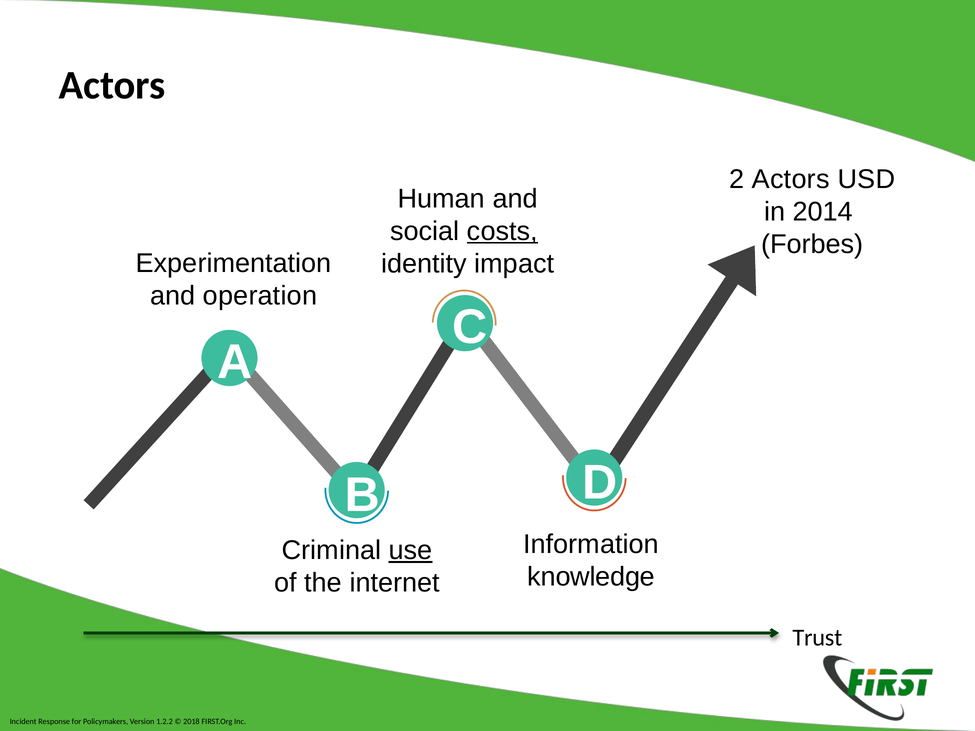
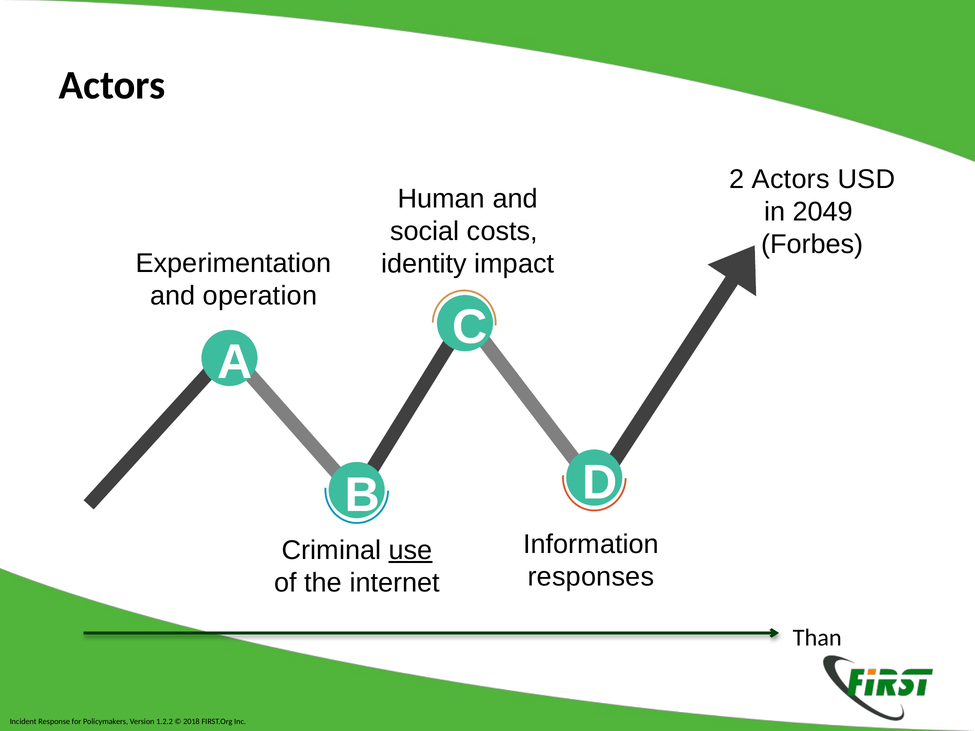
2014: 2014 -> 2049 (823, 212)
costs underline: present -> none (502, 231)
knowledge: knowledge -> responses (591, 577)
Trust: Trust -> Than (817, 638)
